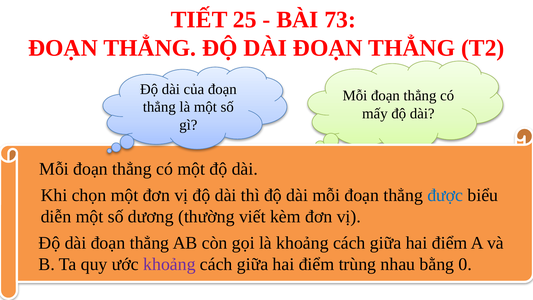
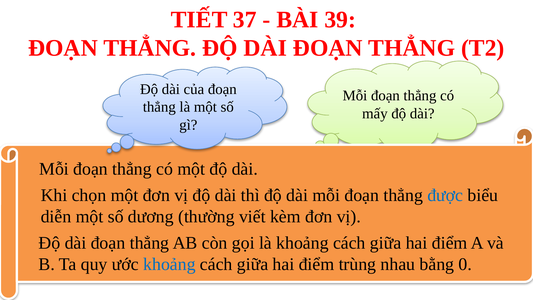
25: 25 -> 37 (245, 20)
73: 73 -> 39 (340, 20)
khoảng colour: purple -> blue (169, 264)
